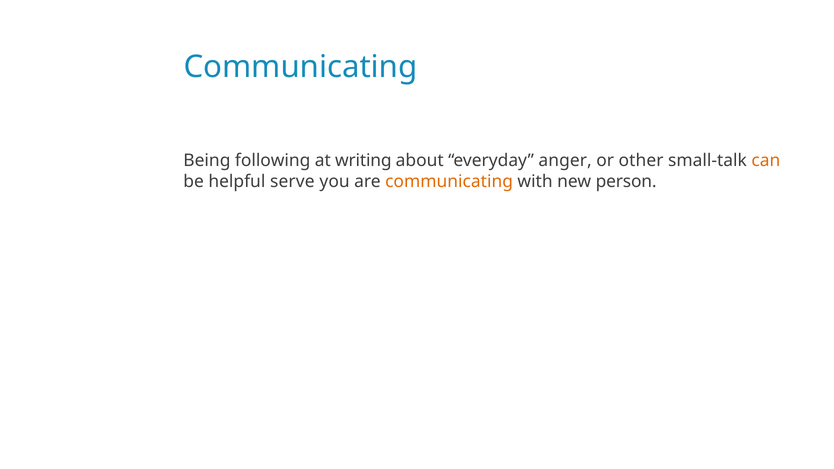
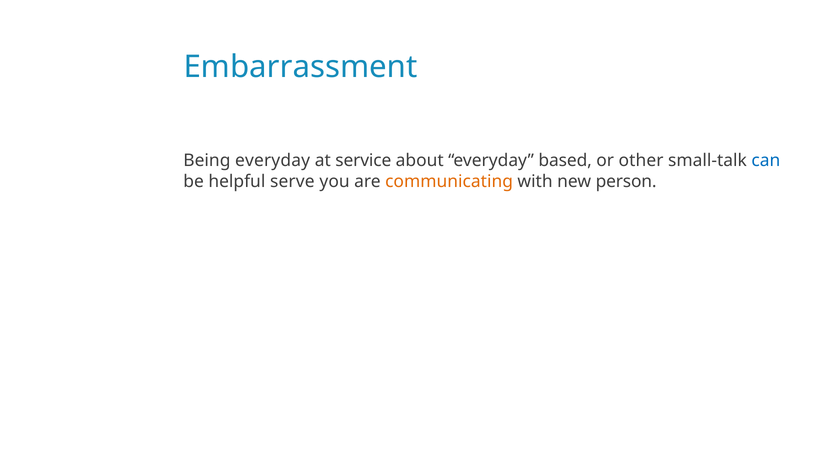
Communicating: Communicating -> Embarrassment (301, 67)
Being following: following -> everyday (273, 161)
writing: writing -> service (363, 161)
anger: anger -> based (565, 161)
can colour: orange -> blue (766, 161)
